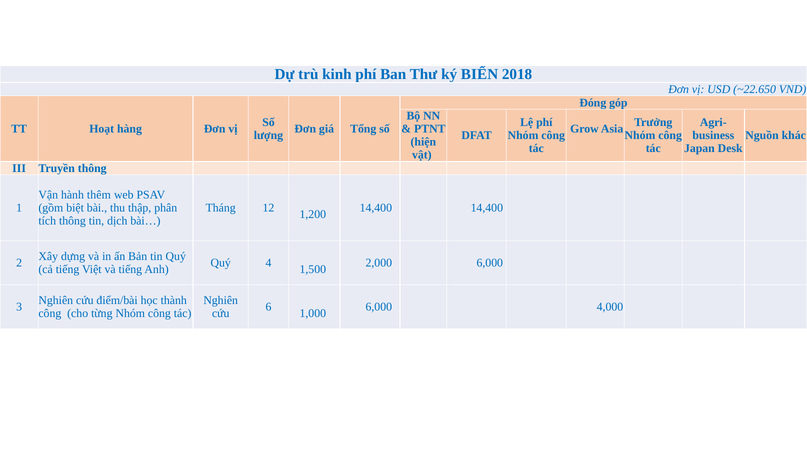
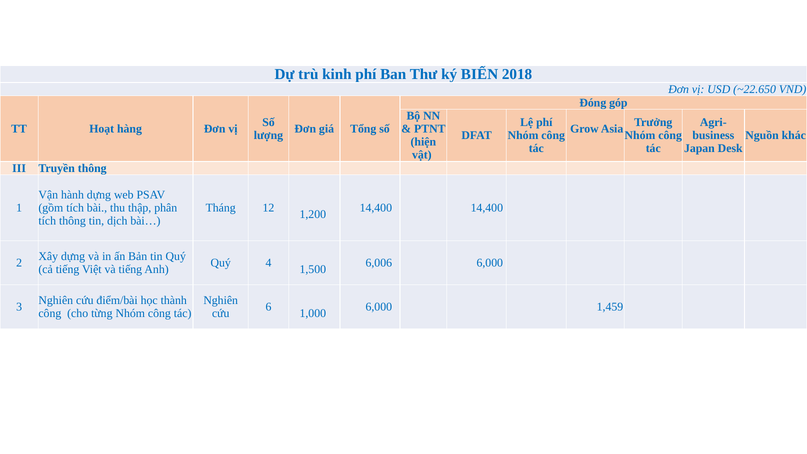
hành thêm: thêm -> dựng (99, 195)
gồm biệt: biệt -> tích (75, 208)
2,000: 2,000 -> 6,006 (379, 263)
4,000: 4,000 -> 1,459 (610, 307)
